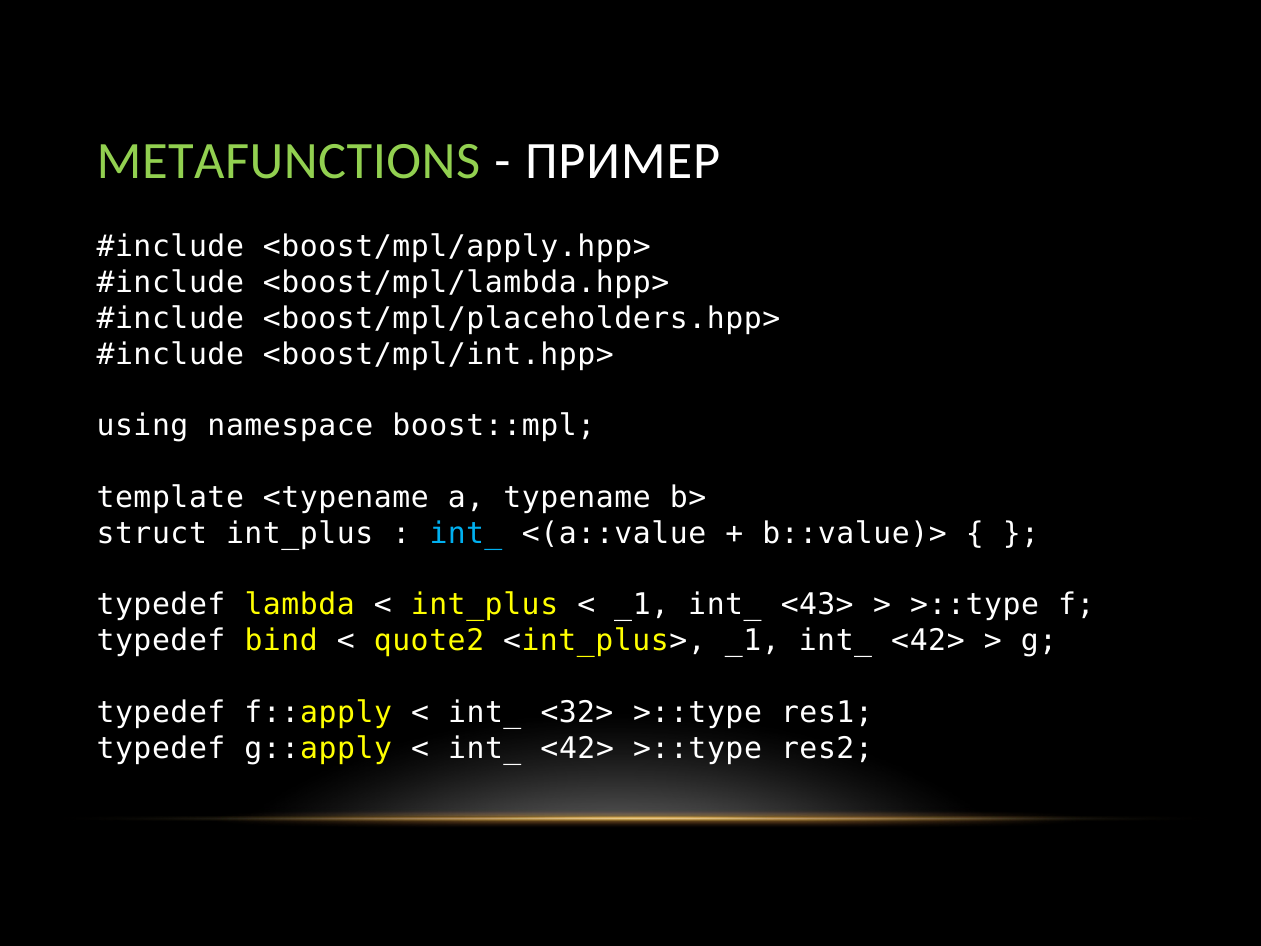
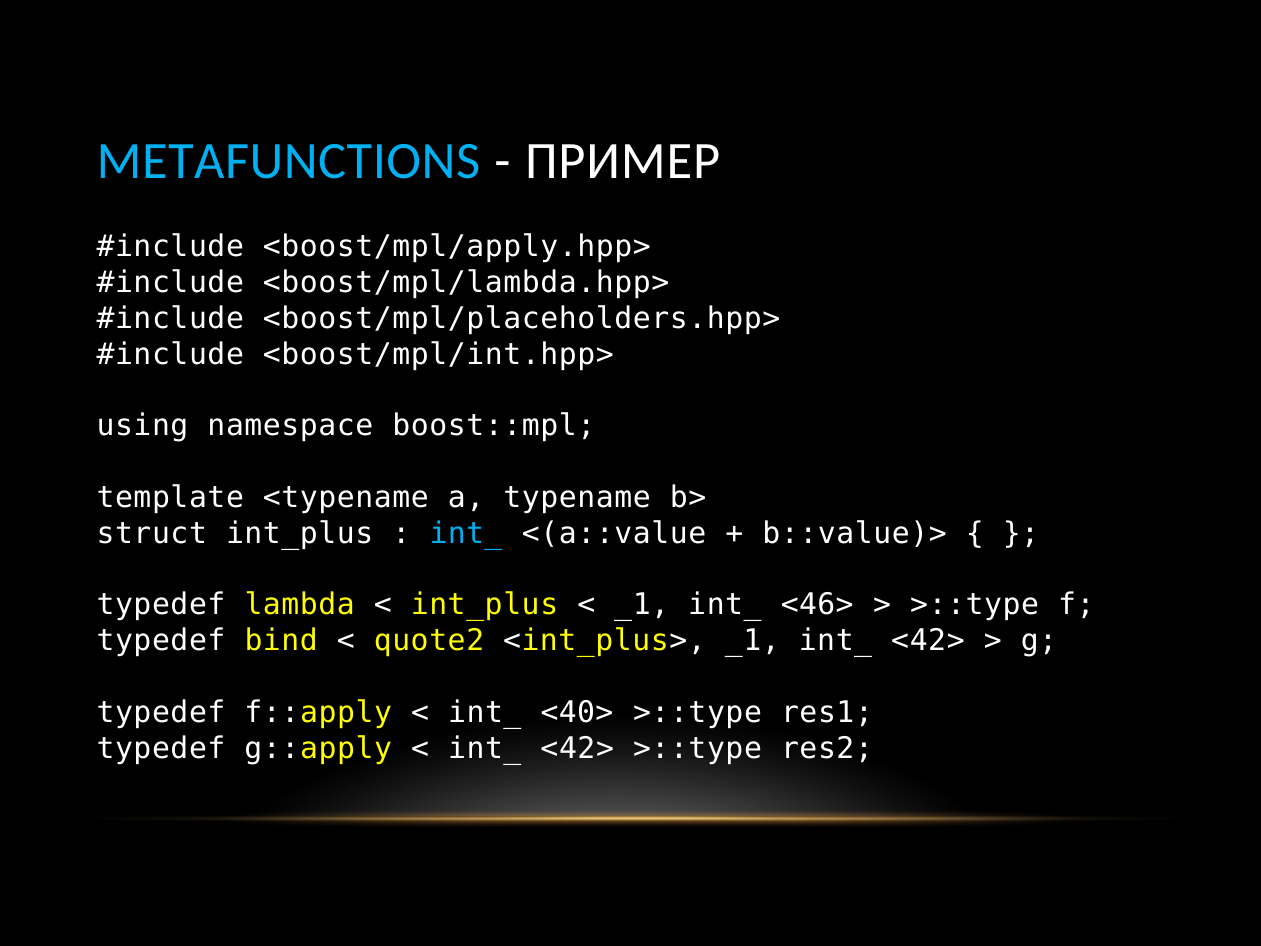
METAFUNCTIONS colour: light green -> light blue (288, 161)
<43>: <43> -> <46> (817, 605)
<32>: <32> -> <40> (577, 712)
